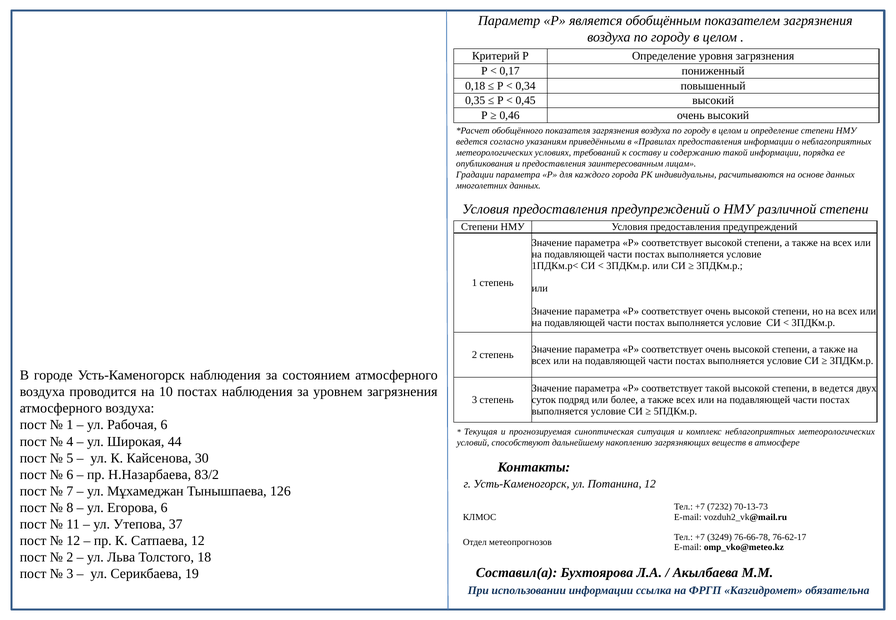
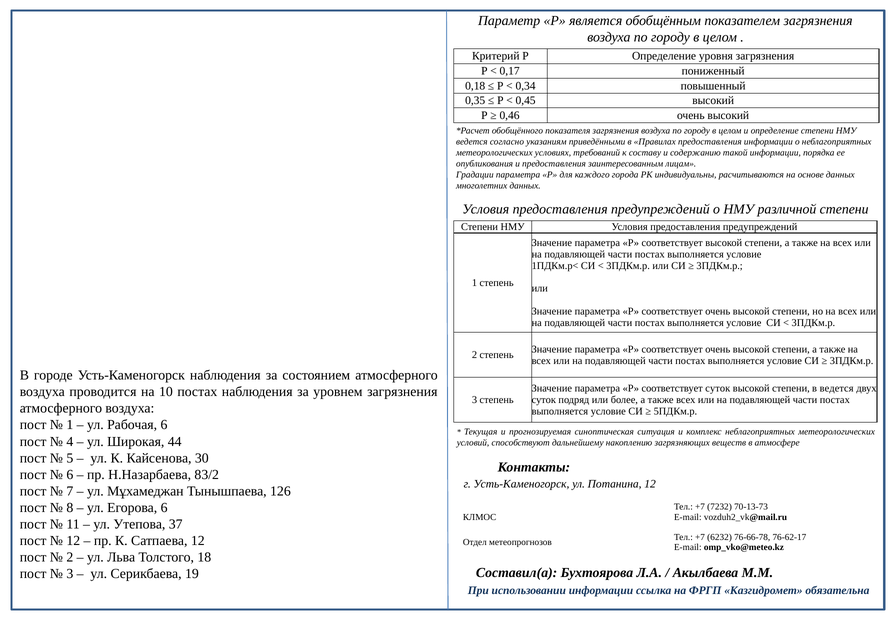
соответствует такой: такой -> суток (718, 388)
3249: 3249 -> 6232 (720, 537)
